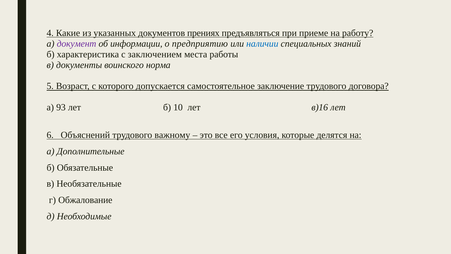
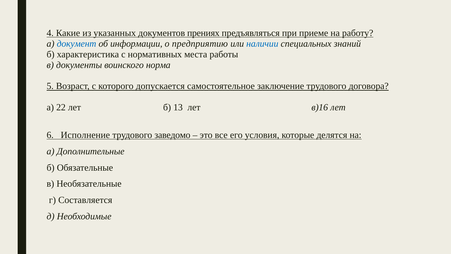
документ colour: purple -> blue (77, 44)
заключением: заключением -> нормативных (155, 54)
93: 93 -> 22 (61, 107)
10: 10 -> 13 (178, 107)
Объяснений: Объяснений -> Исполнение (85, 135)
важному: важному -> заведомо (172, 135)
Обжалование: Обжалование -> Составляется (85, 200)
